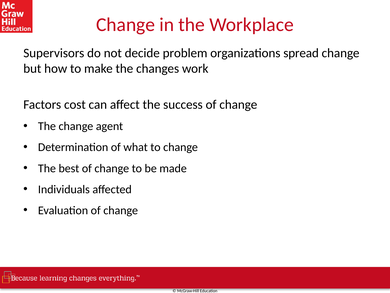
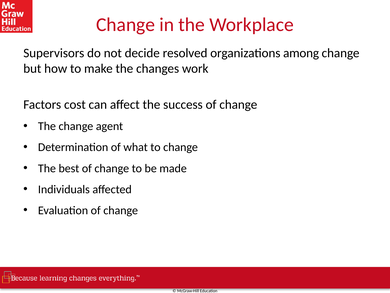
problem: problem -> resolved (185, 53)
spread: spread -> among (301, 53)
